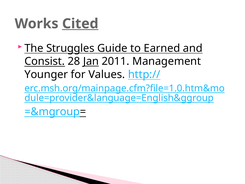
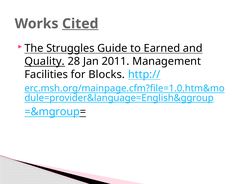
Consist: Consist -> Quality (45, 61)
Jan underline: present -> none (91, 61)
Younger: Younger -> Facilities (46, 74)
Values: Values -> Blocks (107, 74)
